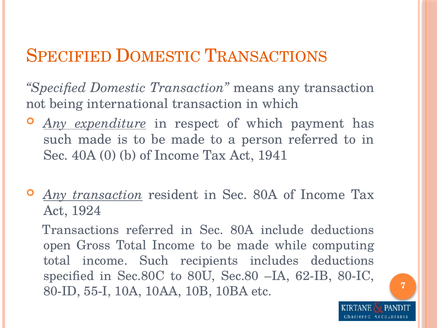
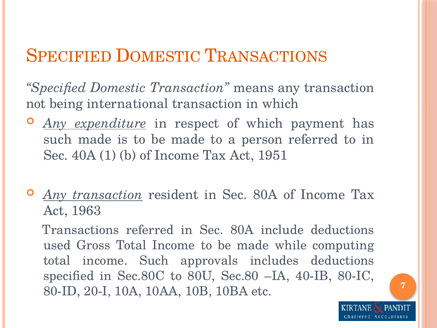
0: 0 -> 1 (108, 155)
1941: 1941 -> 1951 (273, 155)
1924: 1924 -> 1963 (86, 211)
open: open -> used (57, 245)
recipients: recipients -> approvals (209, 260)
62-IB: 62-IB -> 40-IB (314, 276)
55-I: 55-I -> 20-I (97, 291)
